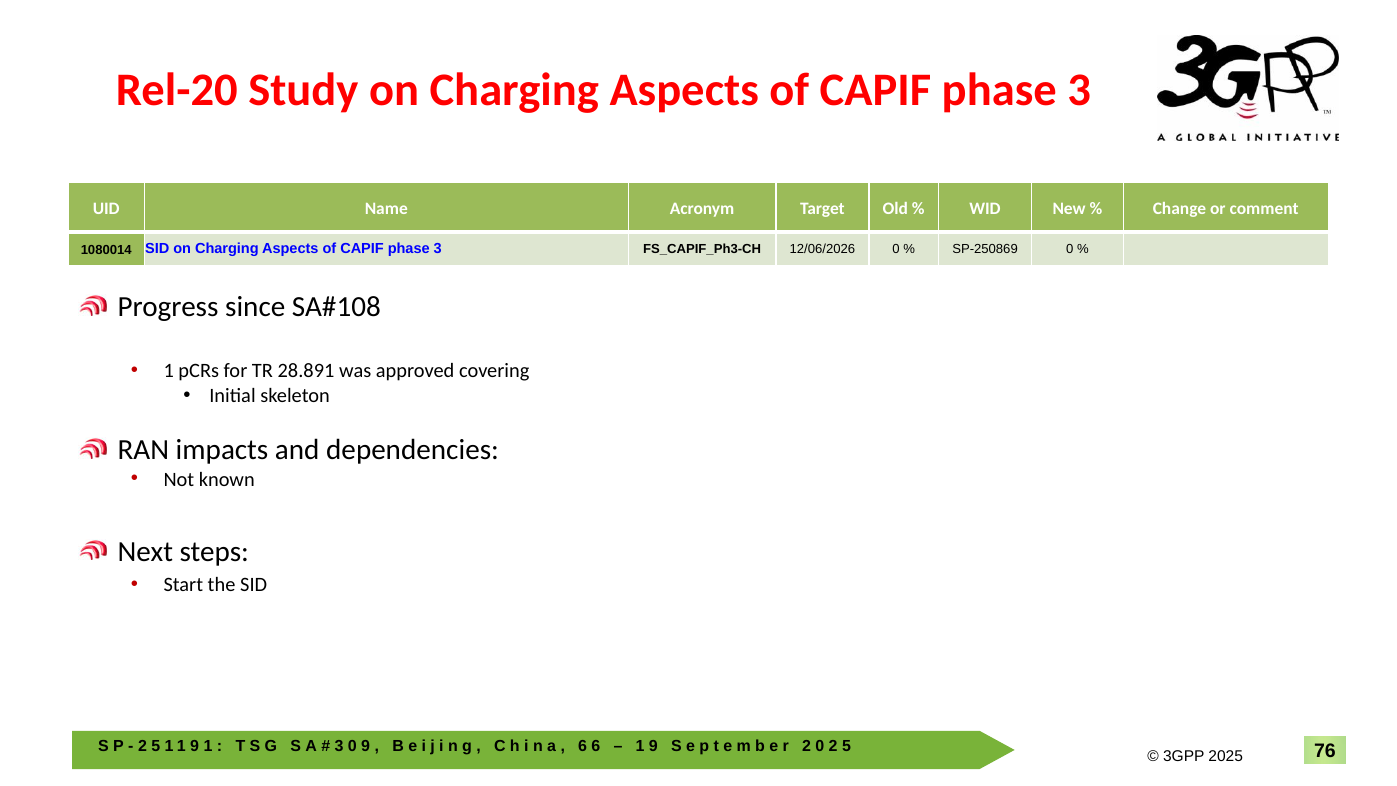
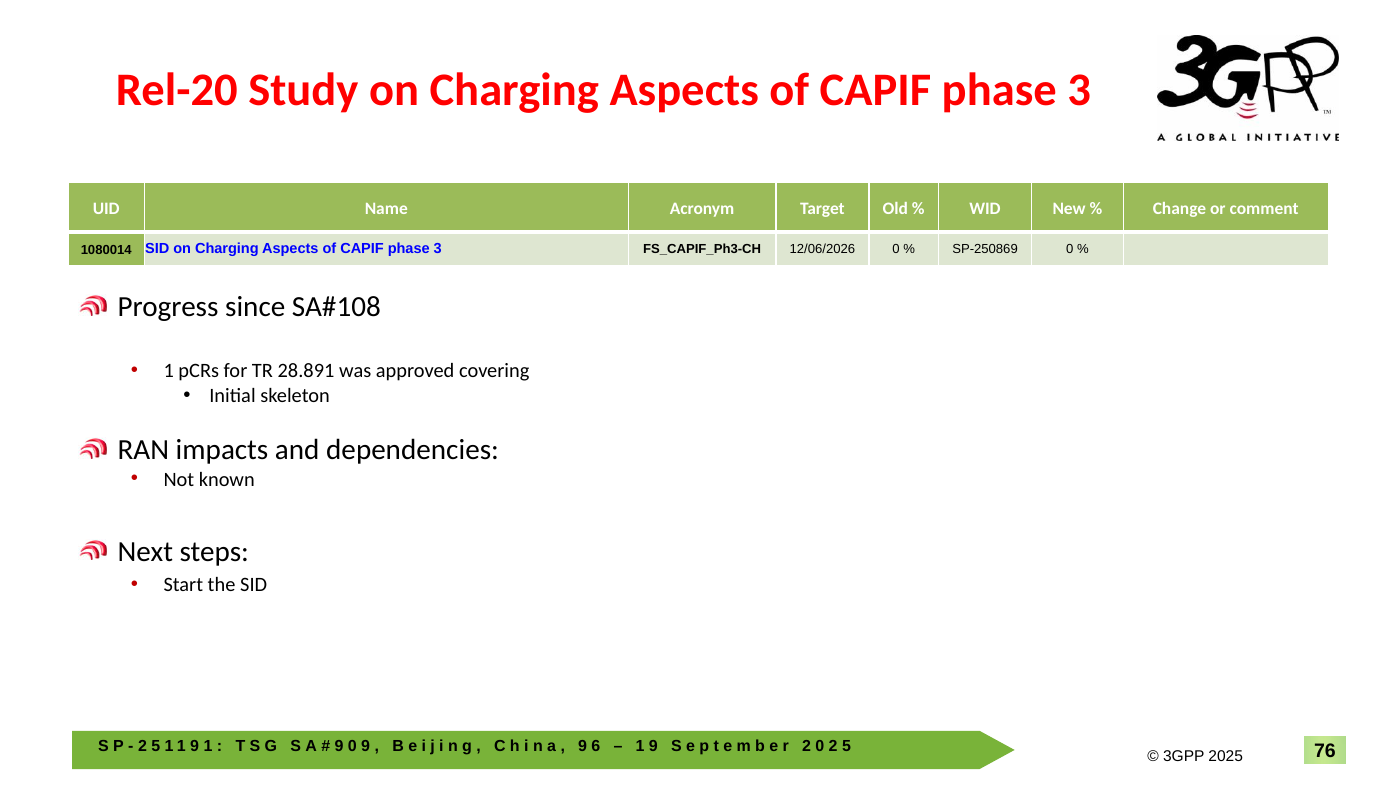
3: 3 -> 9 (339, 746)
6: 6 -> 9 (583, 746)
